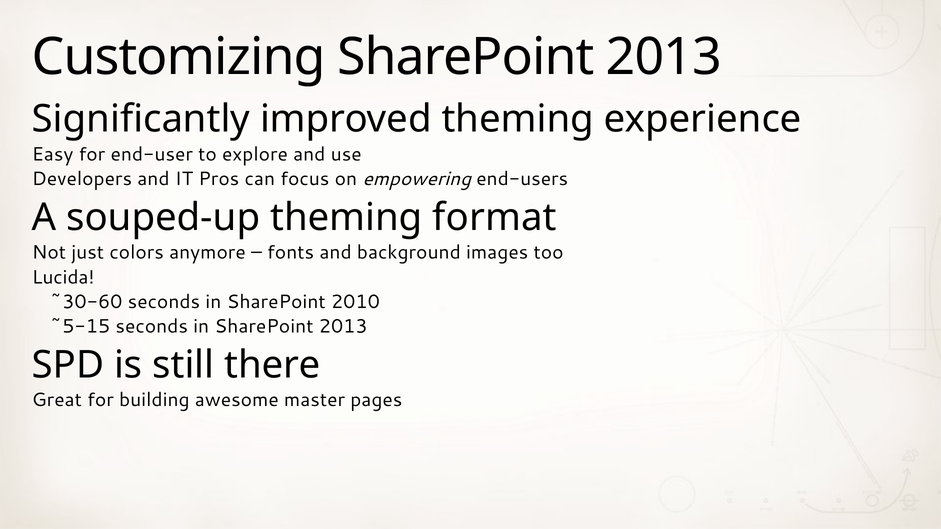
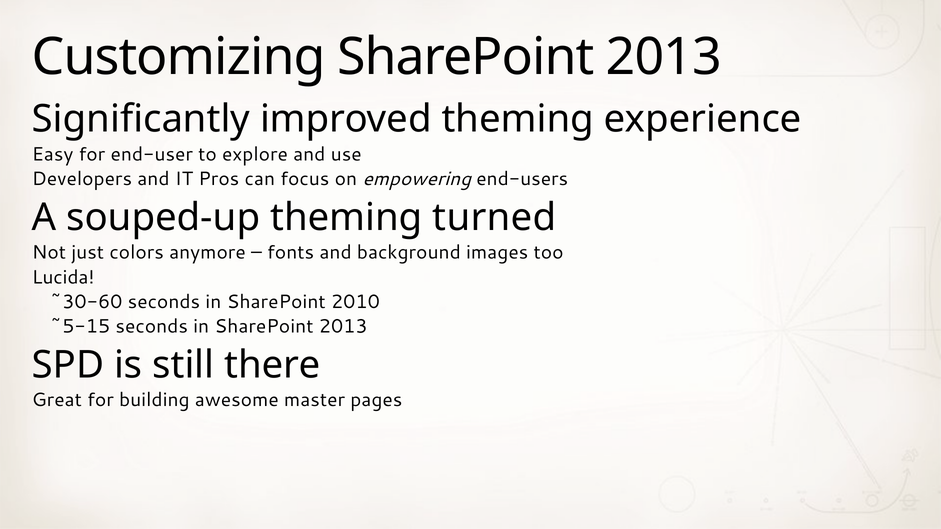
format: format -> turned (494, 218)
